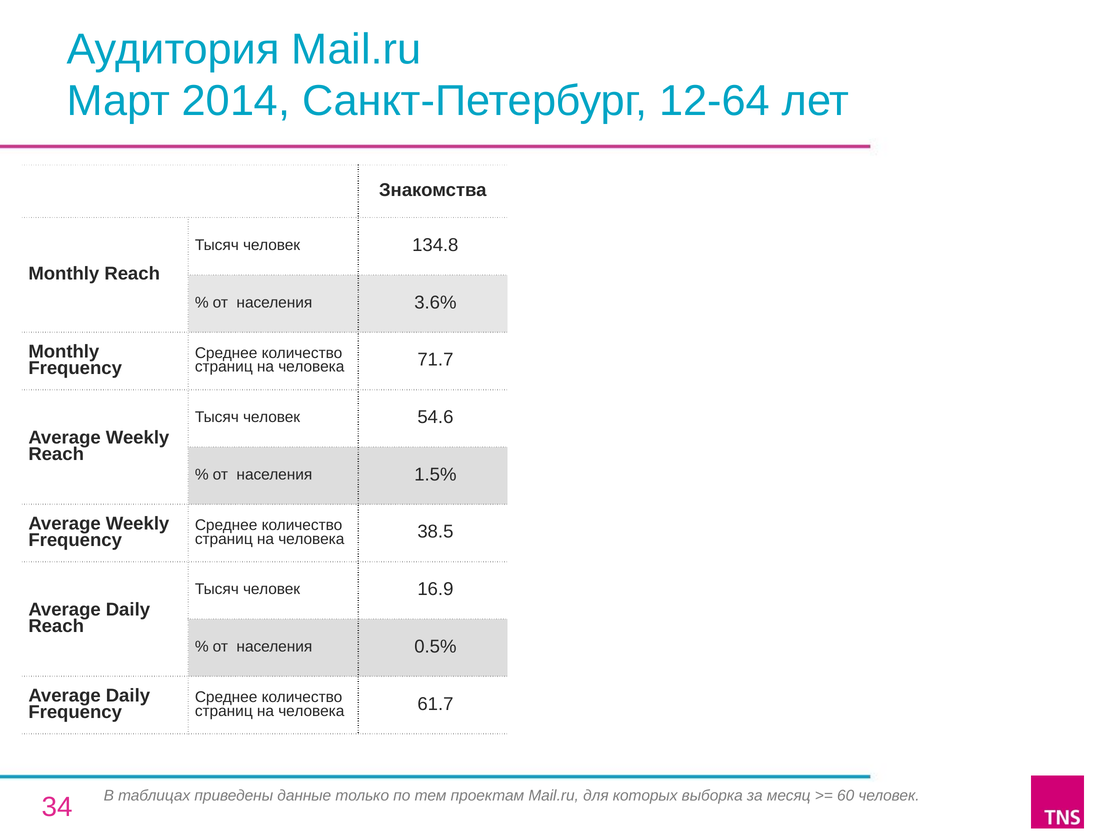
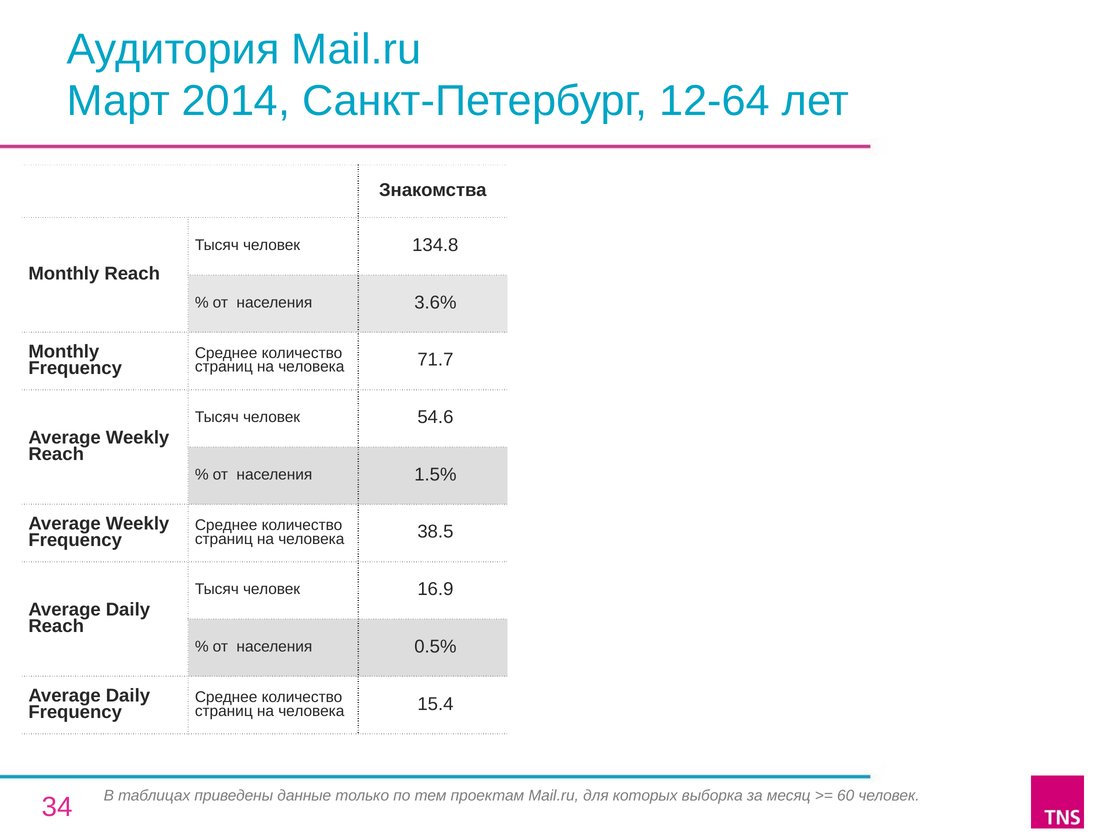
61.7: 61.7 -> 15.4 (435, 705)
